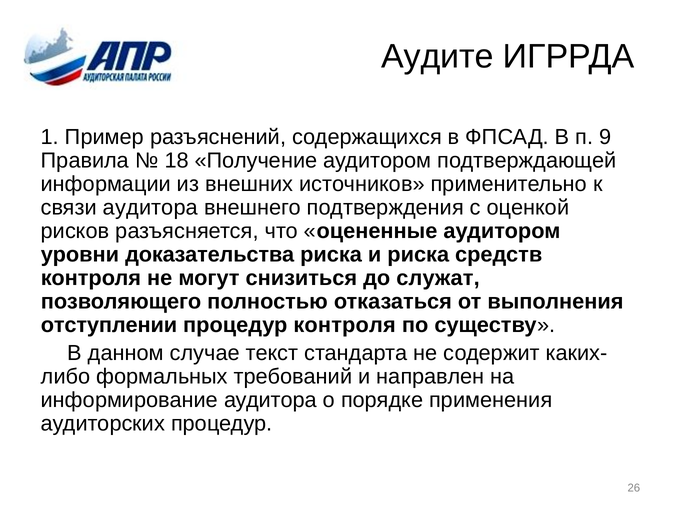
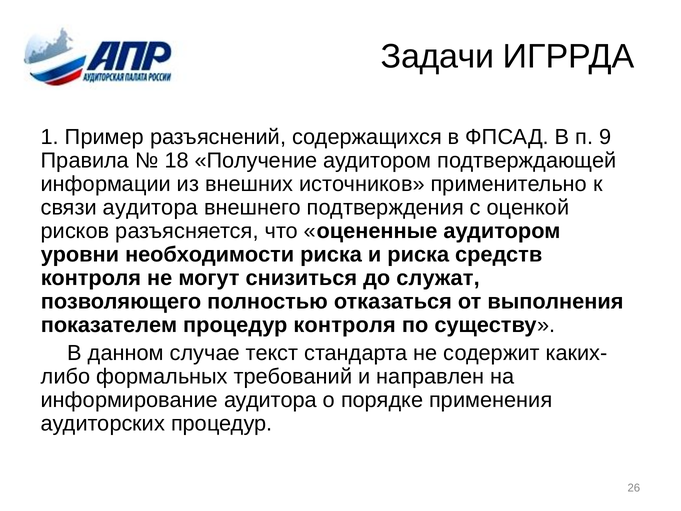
Аудите: Аудите -> Задачи (437, 57)
доказательства: доказательства -> необходимости (210, 255)
отступлении: отступлении -> показателем (109, 325)
